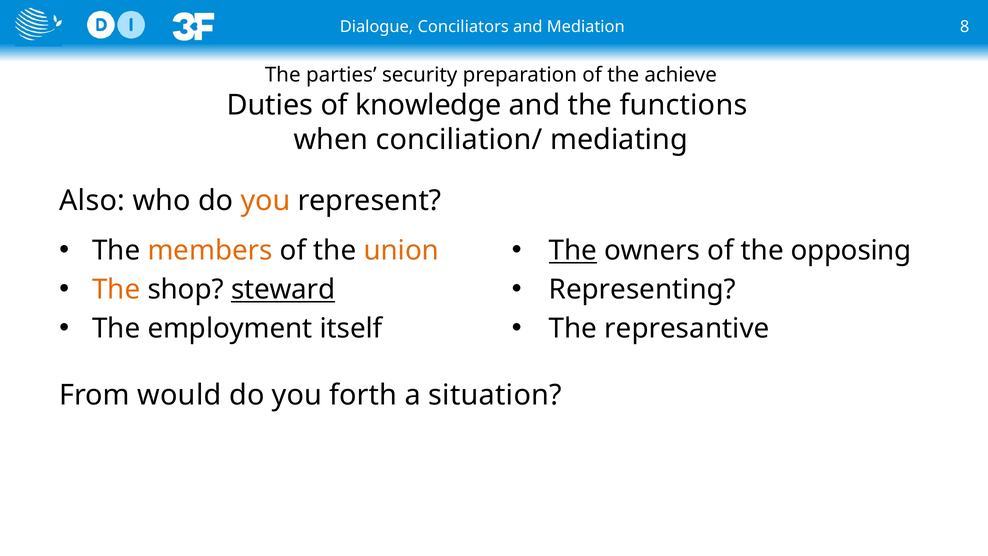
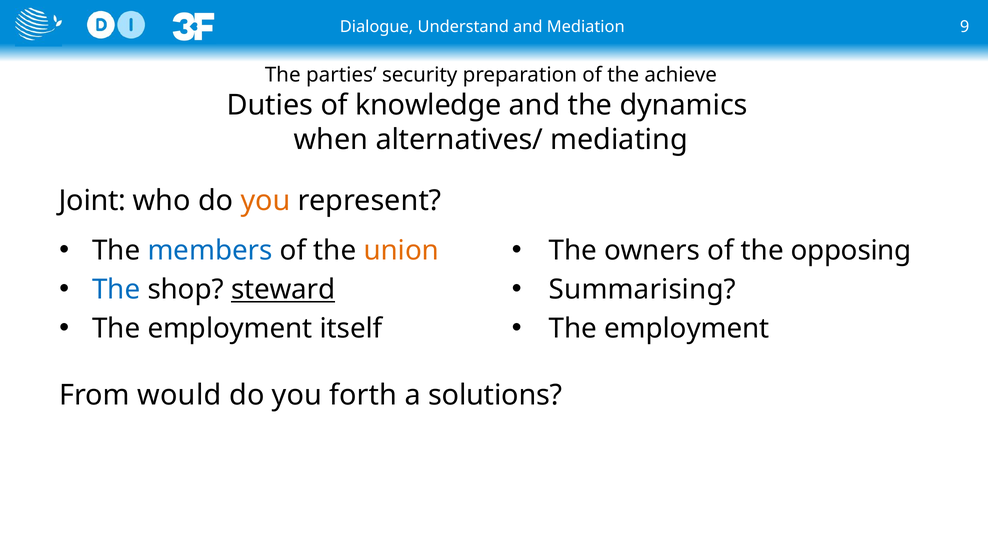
Conciliators: Conciliators -> Understand (463, 27)
8: 8 -> 9 (965, 27)
functions: functions -> dynamics (684, 105)
conciliation/: conciliation/ -> alternatives/ (459, 140)
Also: Also -> Joint (92, 201)
members colour: orange -> blue (210, 251)
The underline: present -> none (573, 251)
The colour: orange -> blue (116, 289)
Representing: Representing -> Summarising (642, 289)
represantive: represantive -> employment (687, 328)
situation: situation -> solutions (495, 395)
